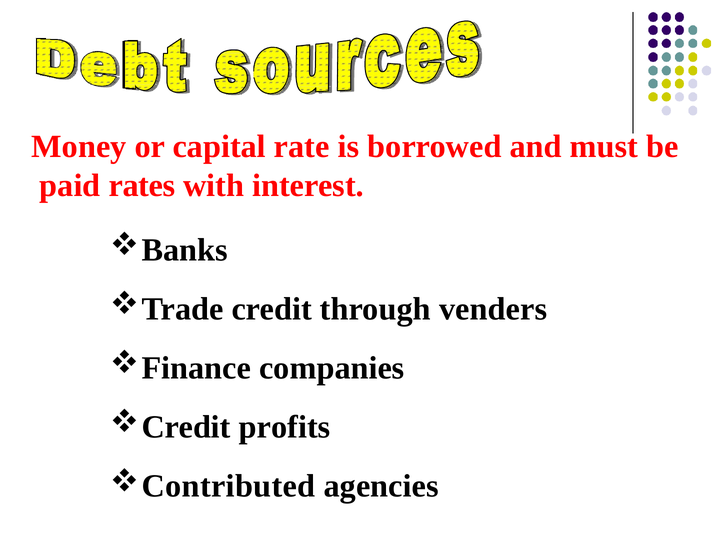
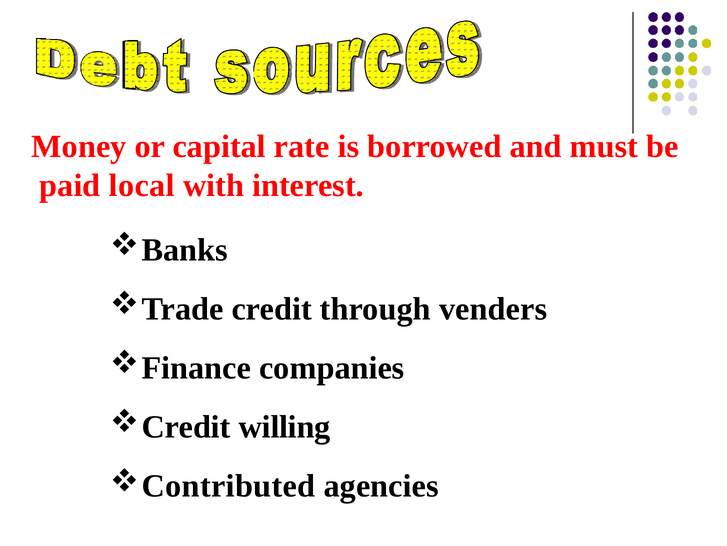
rates: rates -> local (142, 185)
profits: profits -> willing (285, 426)
